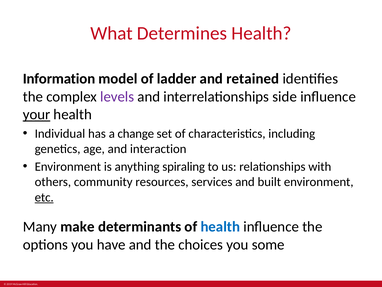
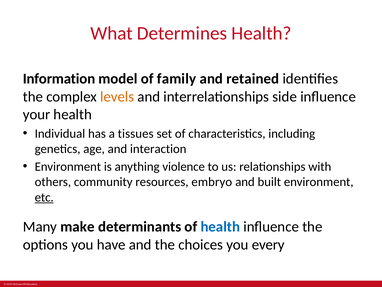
ladder: ladder -> family (177, 79)
levels colour: purple -> orange (117, 97)
your underline: present -> none (37, 114)
change: change -> tissues (136, 133)
spiraling: spiraling -> violence (184, 166)
services: services -> embryo (212, 182)
some: some -> every (268, 244)
